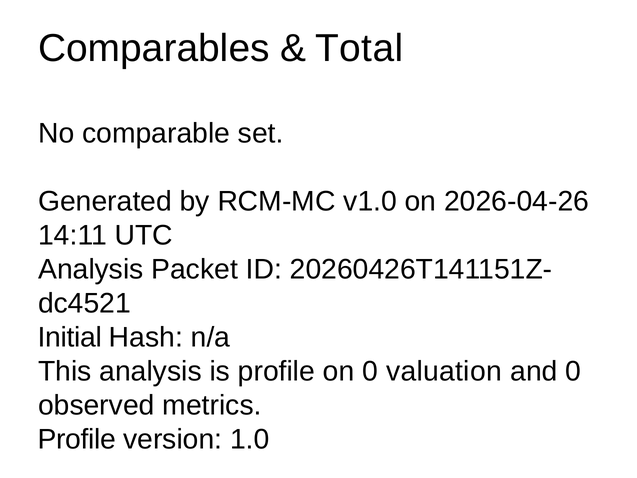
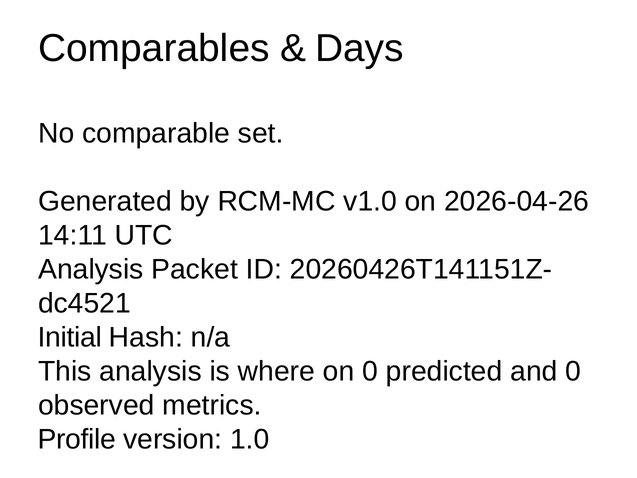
Total: Total -> Days (359, 48)
is profile: profile -> where (276, 371)
valuation: valuation -> predicted (444, 371)
